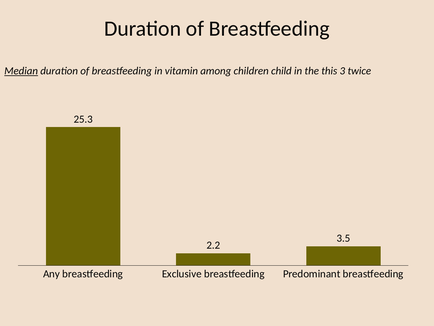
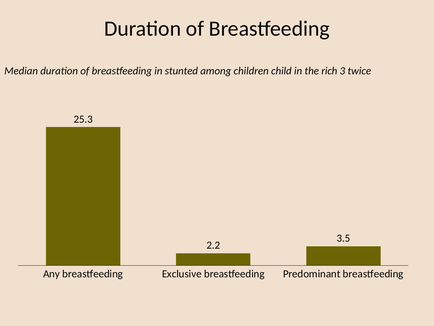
Median underline: present -> none (21, 71)
vitamin: vitamin -> stunted (181, 71)
this: this -> rich (329, 71)
